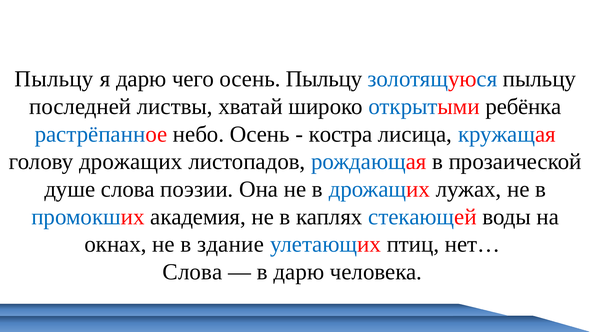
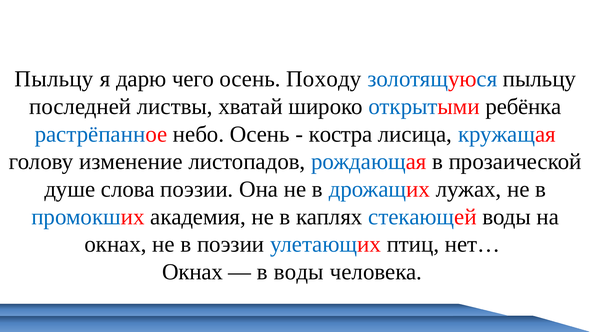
осень Пыльцу: Пыльцу -> Походу (324, 79)
голову дрожащих: дрожащих -> изменение (131, 162)
в здание: здание -> поэзии (231, 244)
Слова: Слова -> Окнах (193, 272)
в дарю: дарю -> воды (299, 272)
